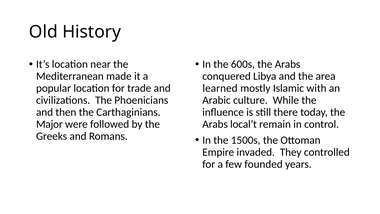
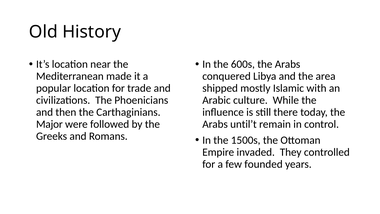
learned: learned -> shipped (220, 88)
local’t: local’t -> until’t (243, 124)
